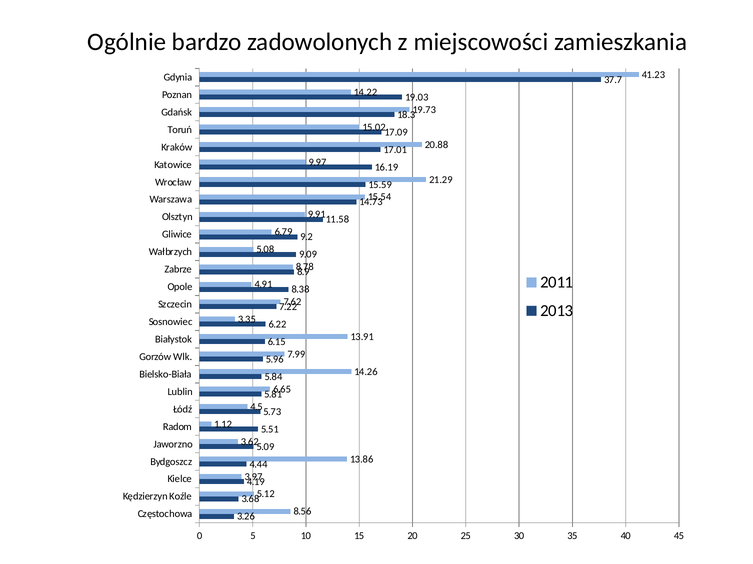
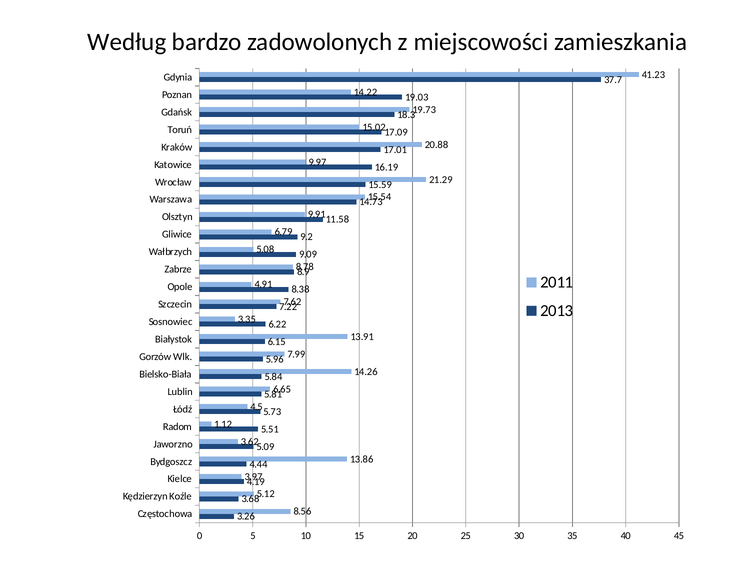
Ogólnie: Ogólnie -> Według (127, 42)
